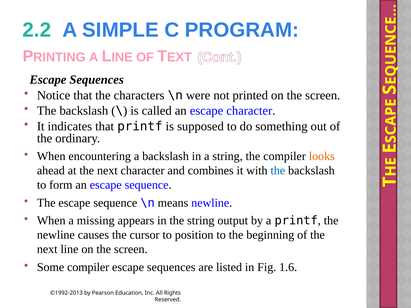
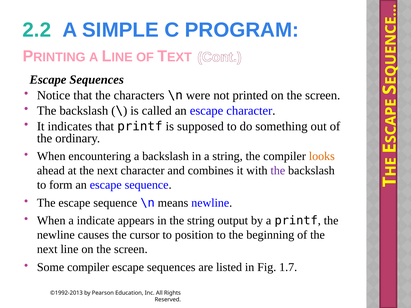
the colour: blue -> purple (278, 171)
missing: missing -> indicate (96, 221)
1.6: 1.6 -> 1.7 (288, 267)
